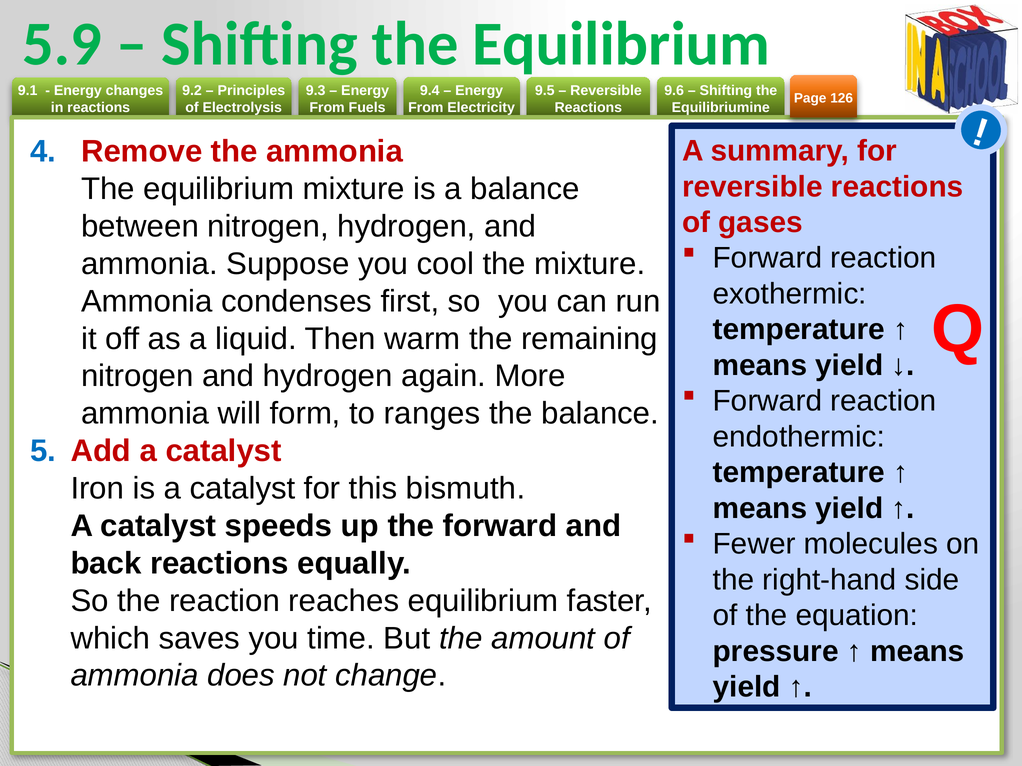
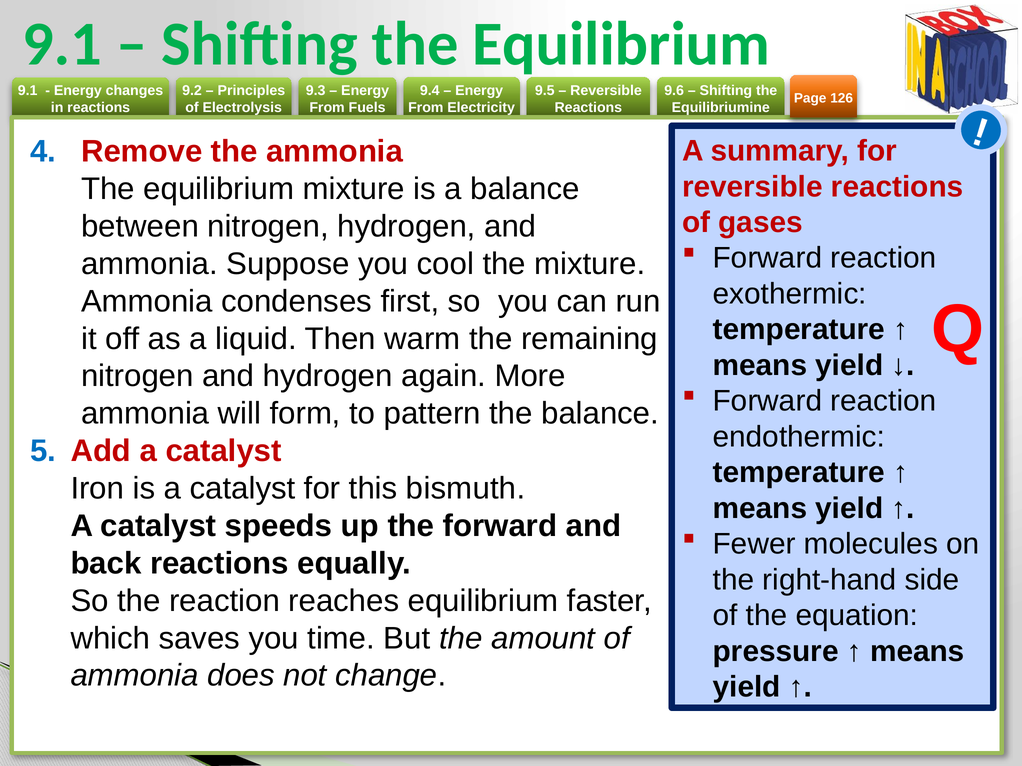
5.9: 5.9 -> 9.1 (62, 44)
ranges: ranges -> pattern (432, 414)
